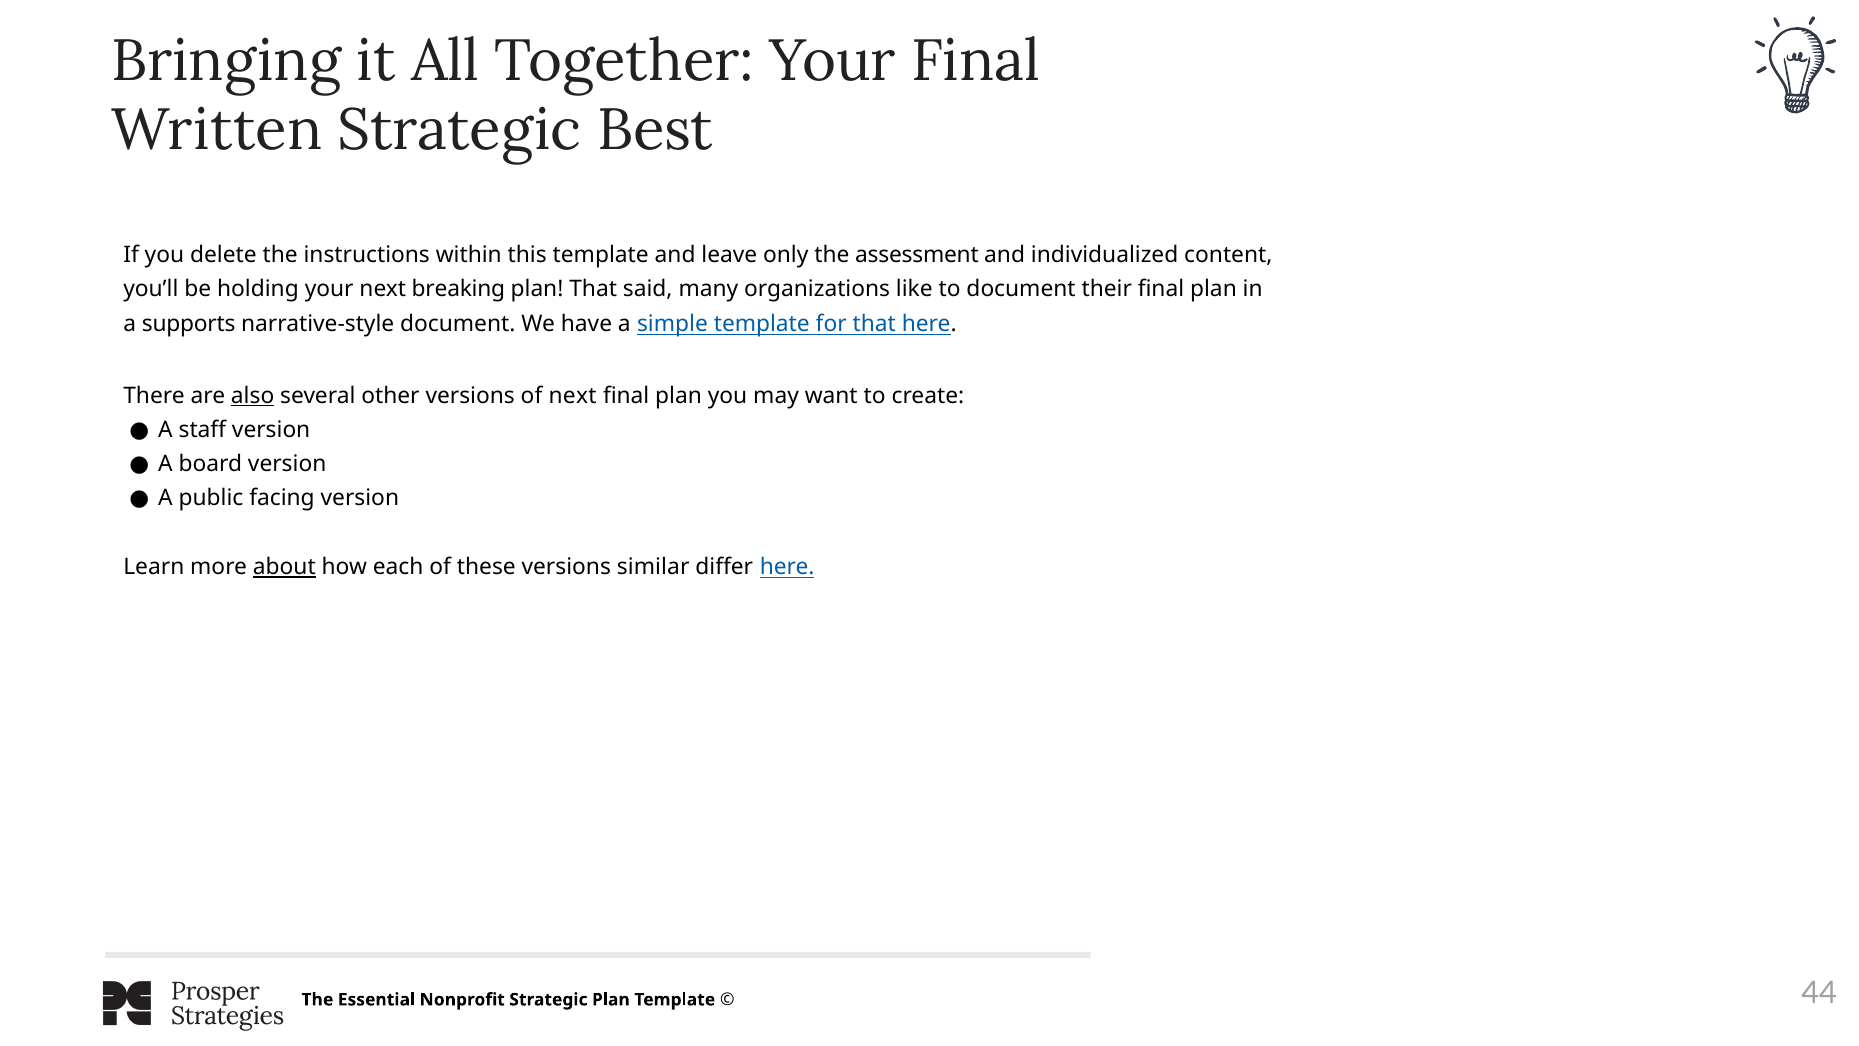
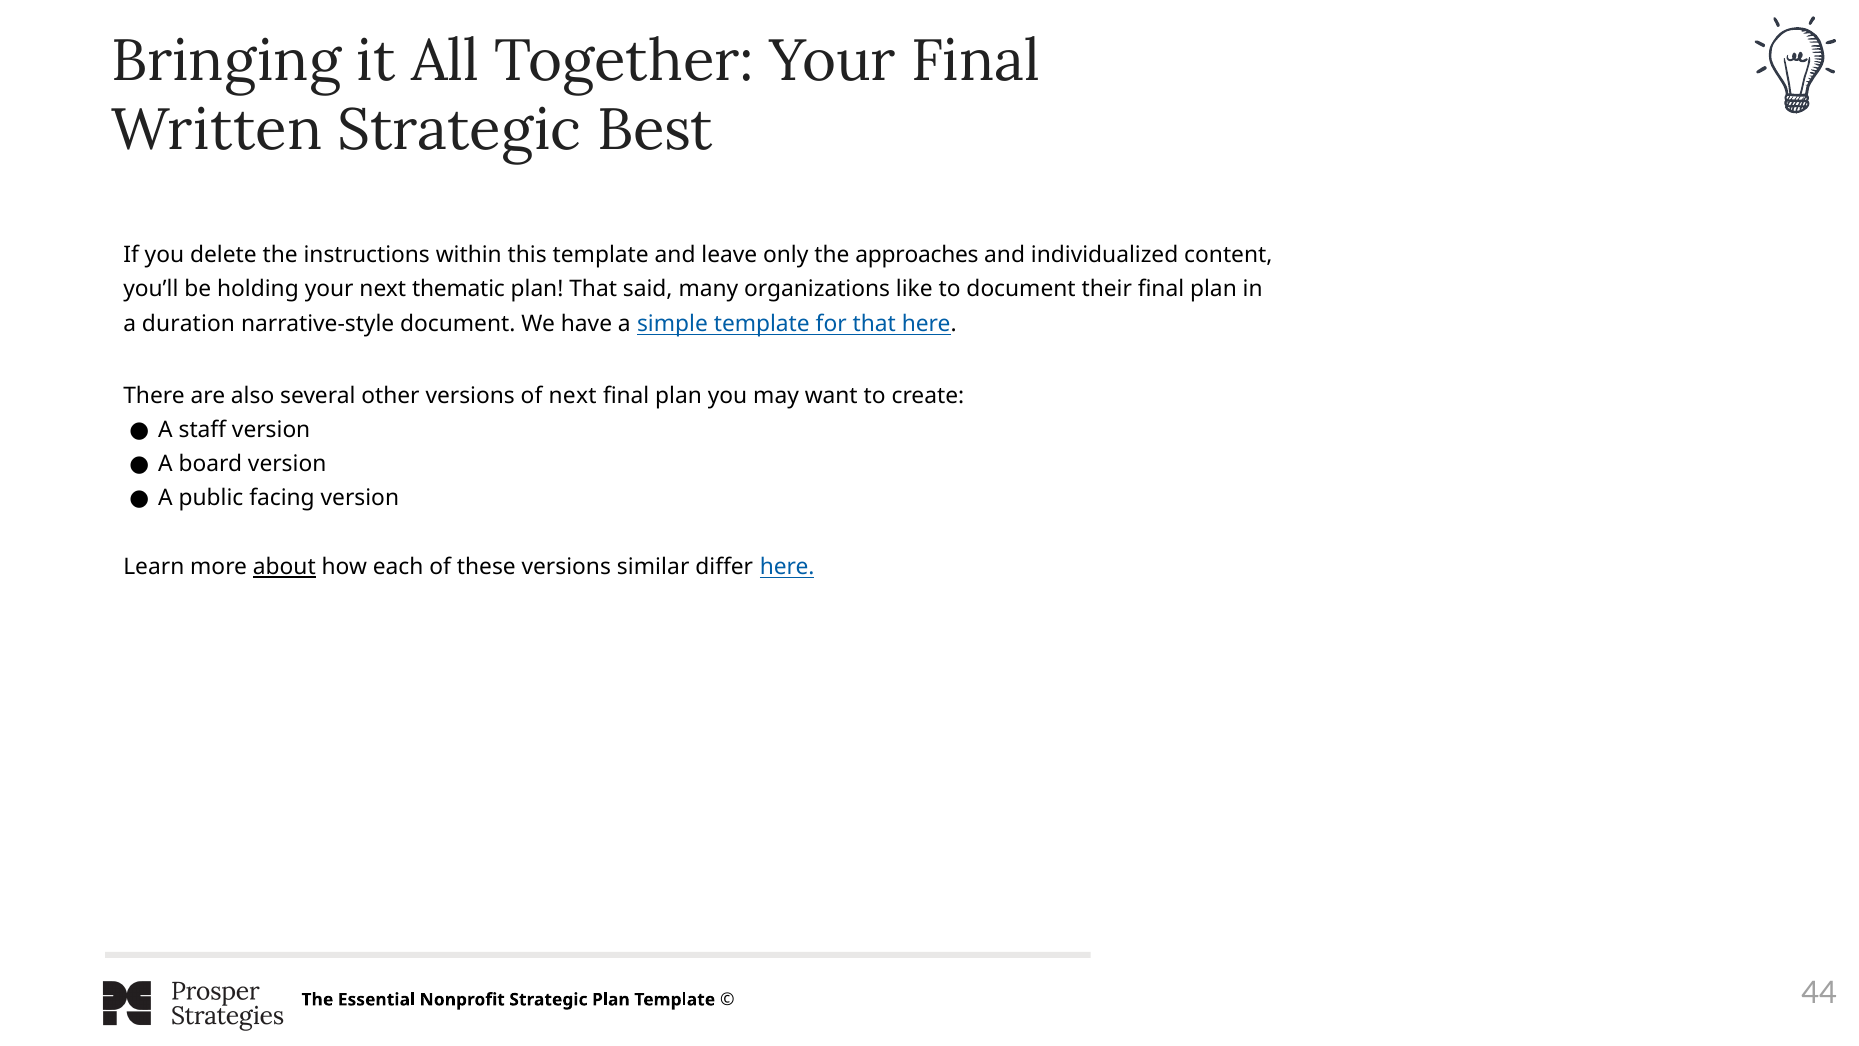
assessment: assessment -> approaches (917, 255)
breaking: breaking -> thematic (458, 289)
supports: supports -> duration (188, 324)
also underline: present -> none (253, 396)
